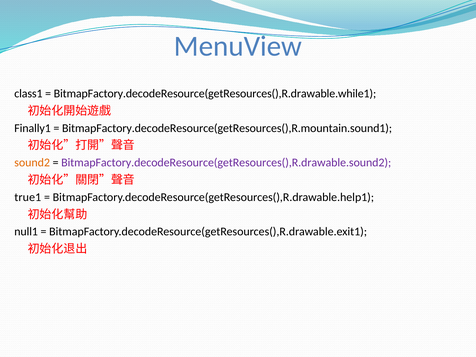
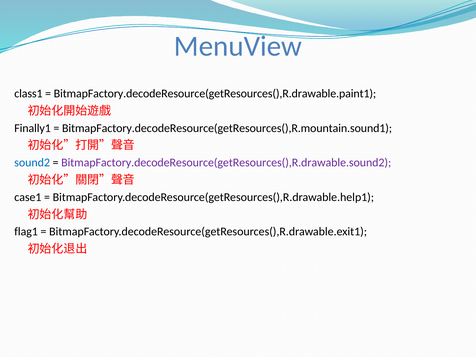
BitmapFactory.decodeResource(getResources(),R.drawable.while1: BitmapFactory.decodeResource(getResources(),R.drawable.while1 -> BitmapFactory.decodeResource(getResources(),R.drawable.paint1 (215, 94)
sound2 colour: orange -> blue (32, 163)
true1: true1 -> case1 (28, 197)
null1: null1 -> flag1 (26, 232)
